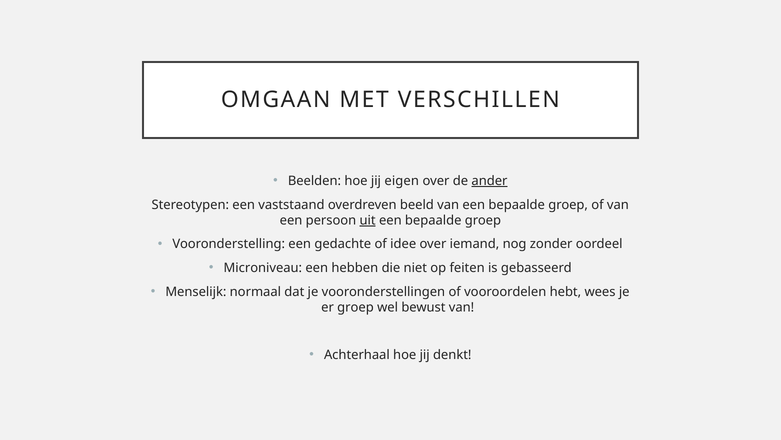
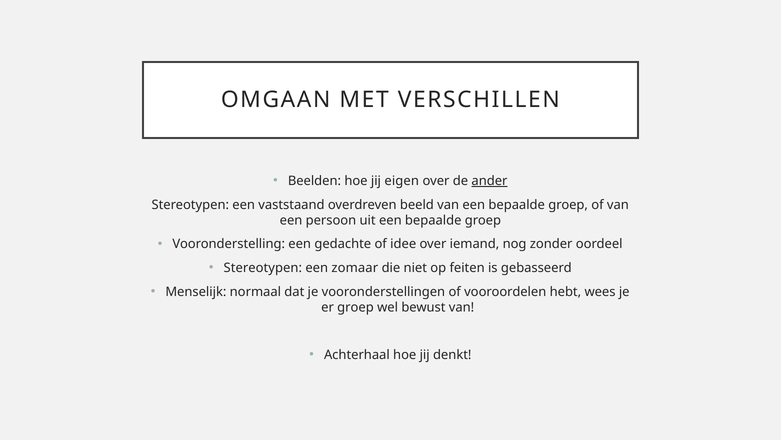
uit underline: present -> none (368, 220)
Microniveau: Microniveau -> Stereotypen (263, 268)
hebben: hebben -> zomaar (355, 268)
